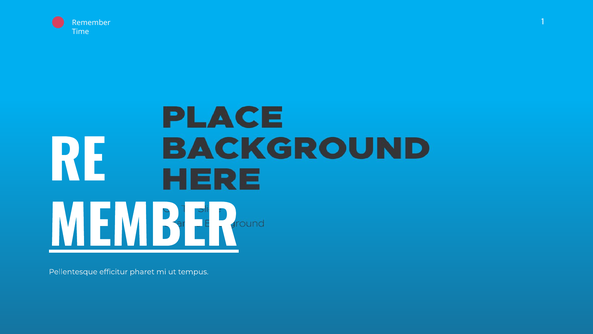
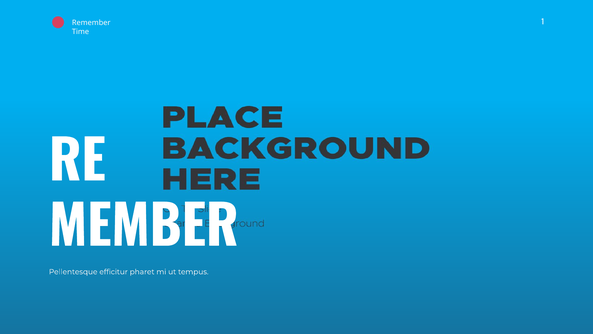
MEMBER underline: present -> none (144, 227)
